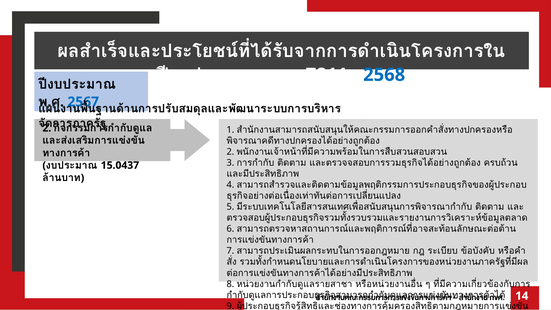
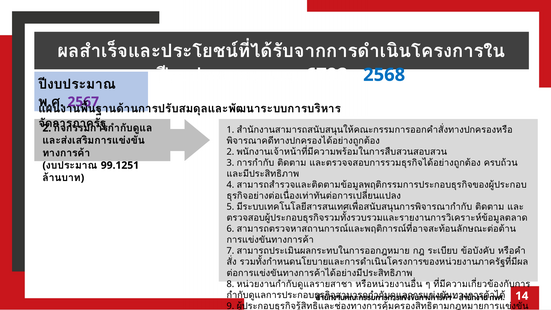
7811: 7811 -> 6792 (327, 75)
2567 colour: blue -> purple (83, 102)
15.0437: 15.0437 -> 99.1251 (120, 165)
